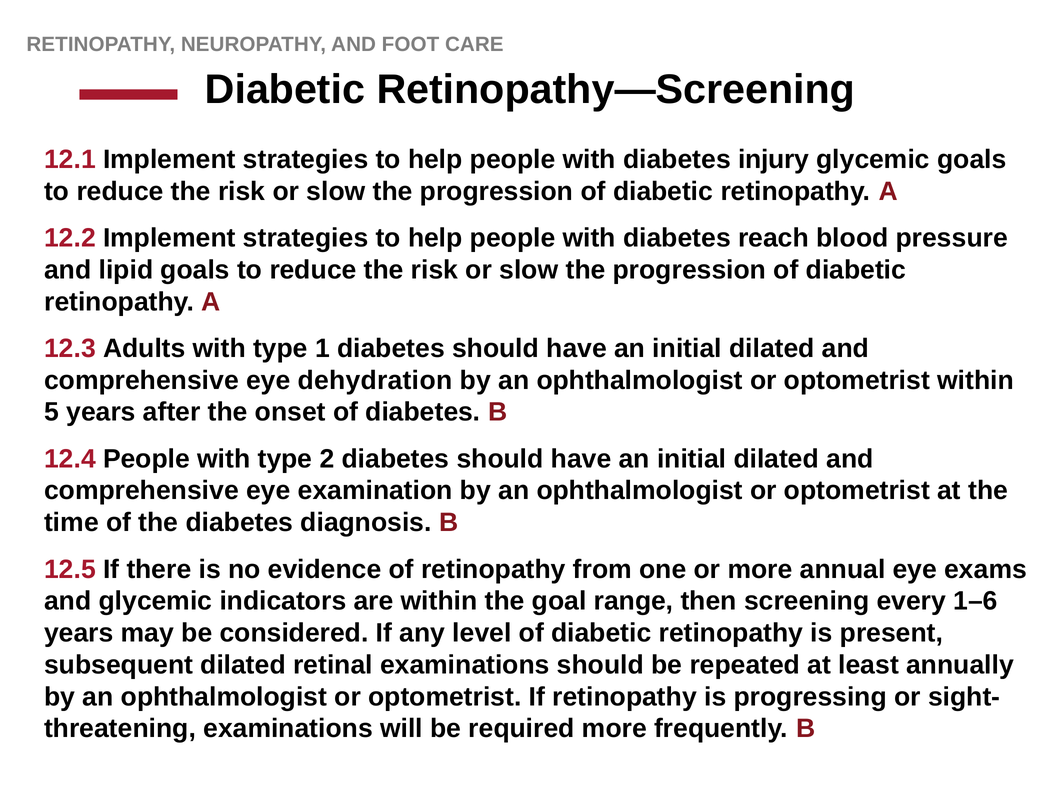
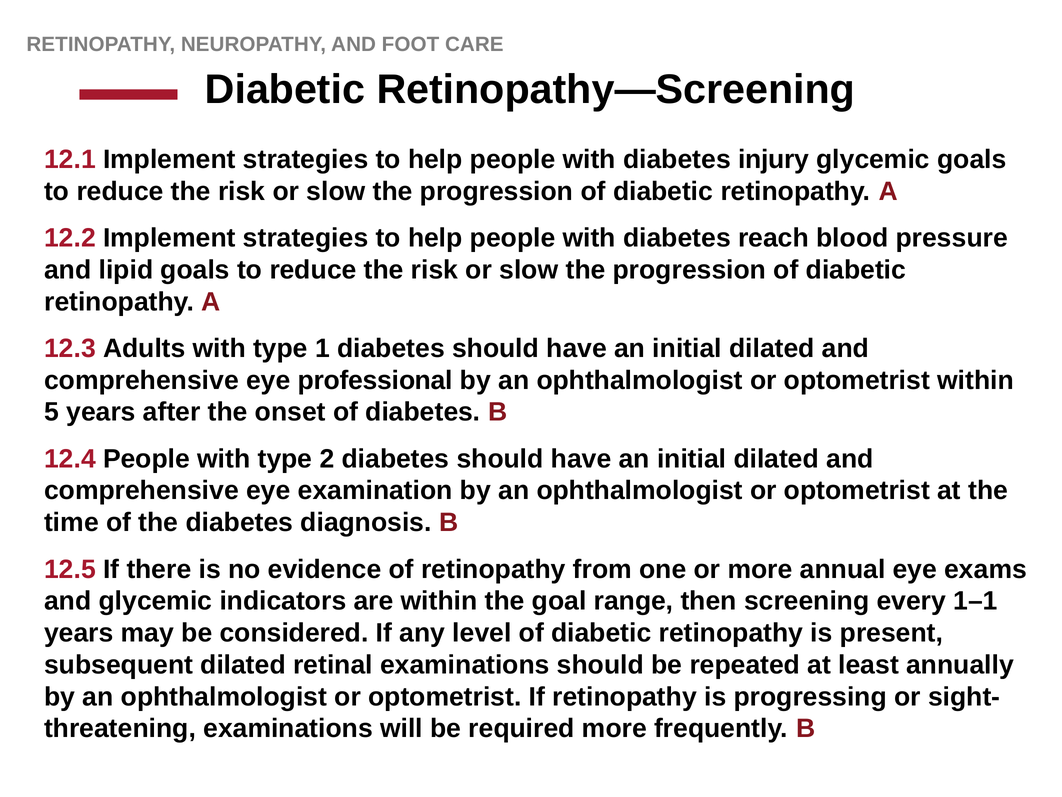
dehydration: dehydration -> professional (375, 380)
1–6: 1–6 -> 1–1 (976, 601)
